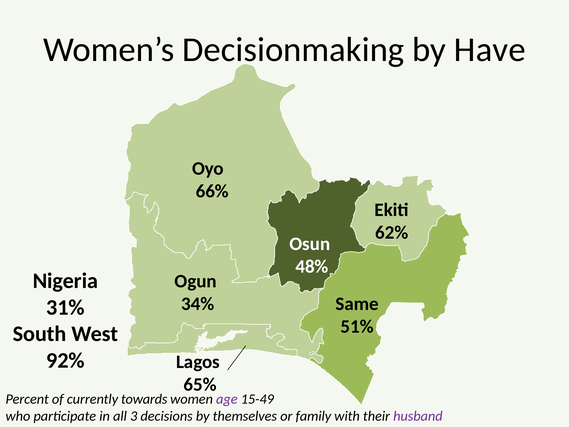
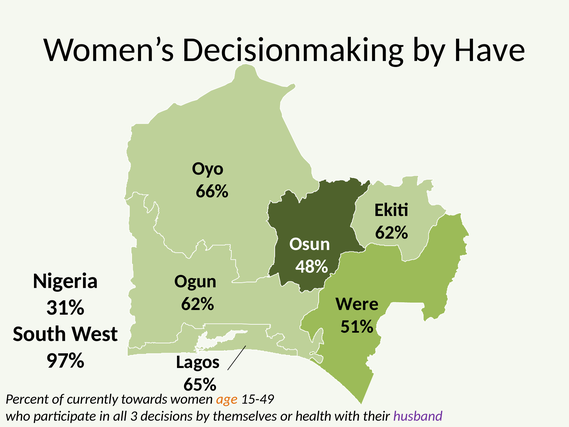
Same: Same -> Were (357, 304)
34%: 34% -> 62% (198, 304)
92%: 92% -> 97% (65, 360)
age colour: purple -> orange (227, 399)
family: family -> health (313, 416)
